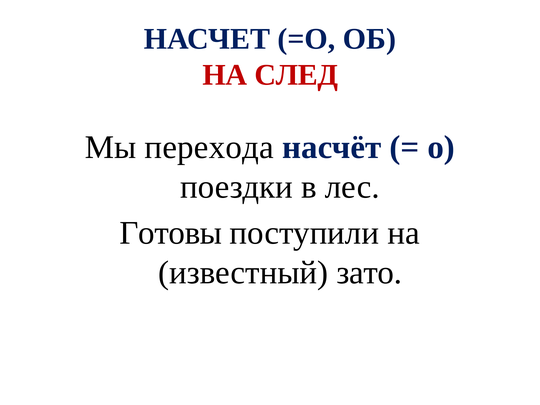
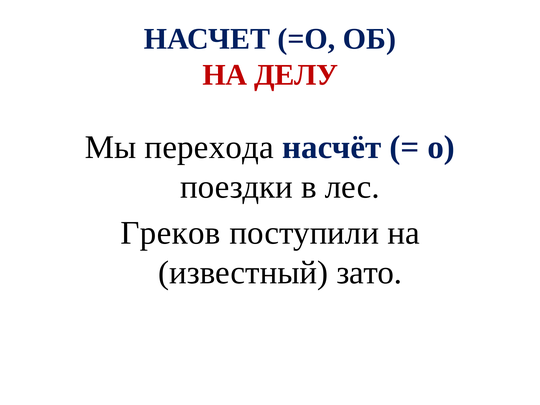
СЛЕД: СЛЕД -> ДЕЛУ (296, 75)
Готовы: Готовы -> Греков (171, 233)
